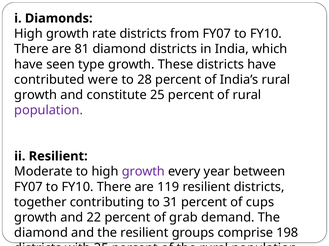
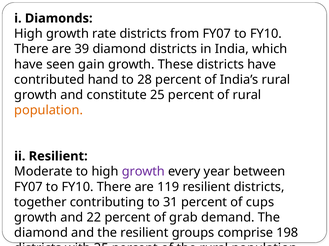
81: 81 -> 39 (82, 49)
type: type -> gain (91, 64)
were: were -> hand (103, 80)
population colour: purple -> orange (49, 111)
